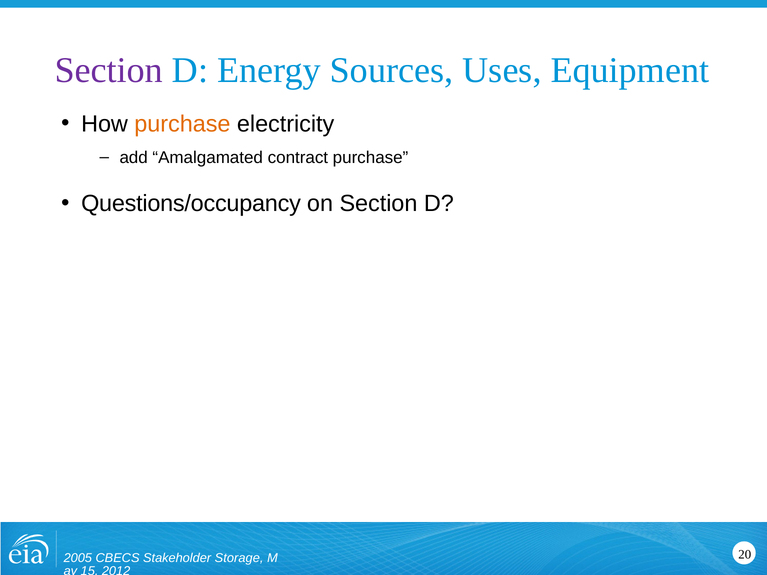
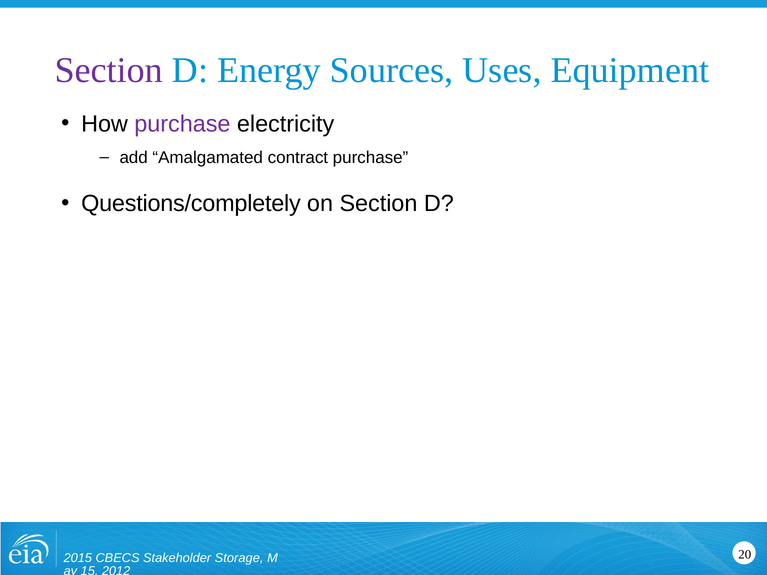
purchase colour: orange -> purple (182, 124)
Questions/occupancy: Questions/occupancy -> Questions/completely (191, 204)
2005: 2005 -> 2015 (78, 558)
